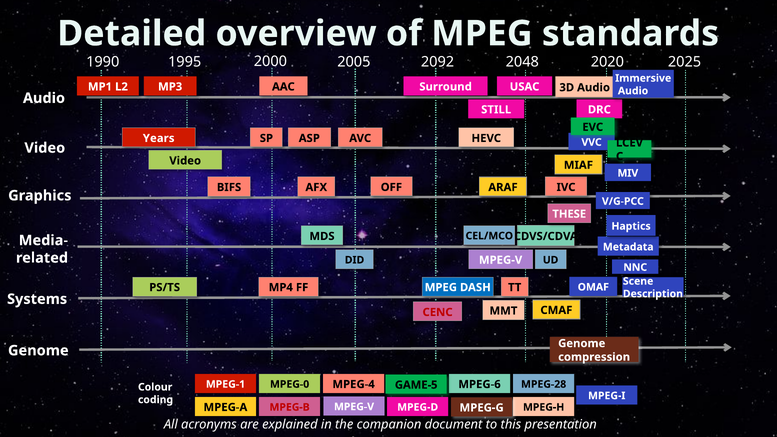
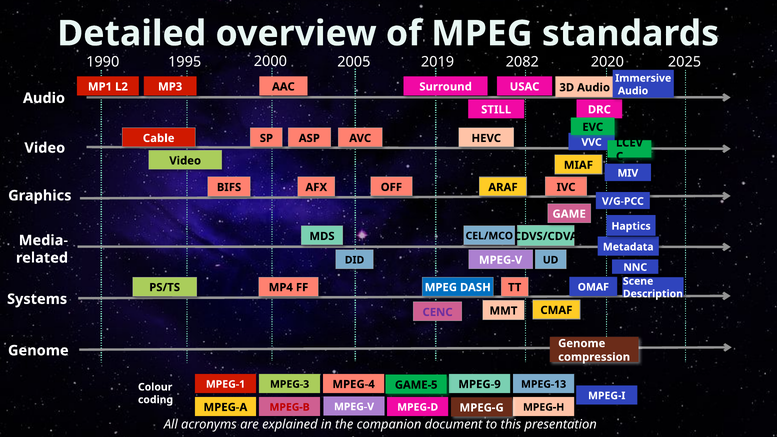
2092: 2092 -> 2019 (438, 62)
2048: 2048 -> 2082 (522, 62)
Years: Years -> Cable (159, 138)
THESE: THESE -> GAME (569, 214)
CENC colour: red -> purple (438, 312)
MPEG-0: MPEG-0 -> MPEG-3 (290, 384)
MPEG-6: MPEG-6 -> MPEG-9 (480, 384)
MPEG-28: MPEG-28 -> MPEG-13 (544, 384)
